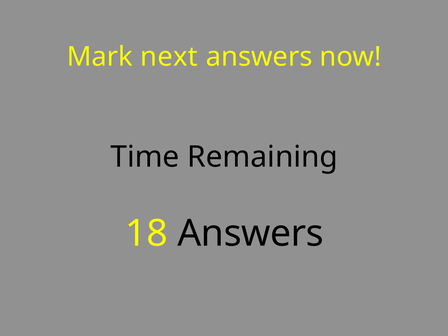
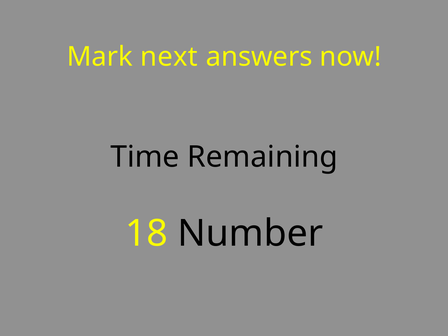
18 Answers: Answers -> Number (250, 234)
